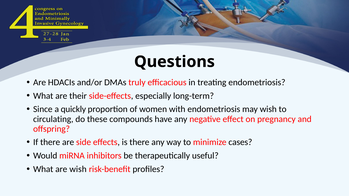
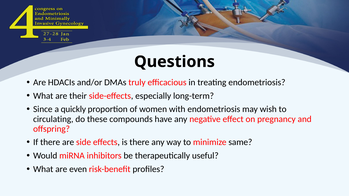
cases: cases -> same (240, 142)
are wish: wish -> even (78, 169)
